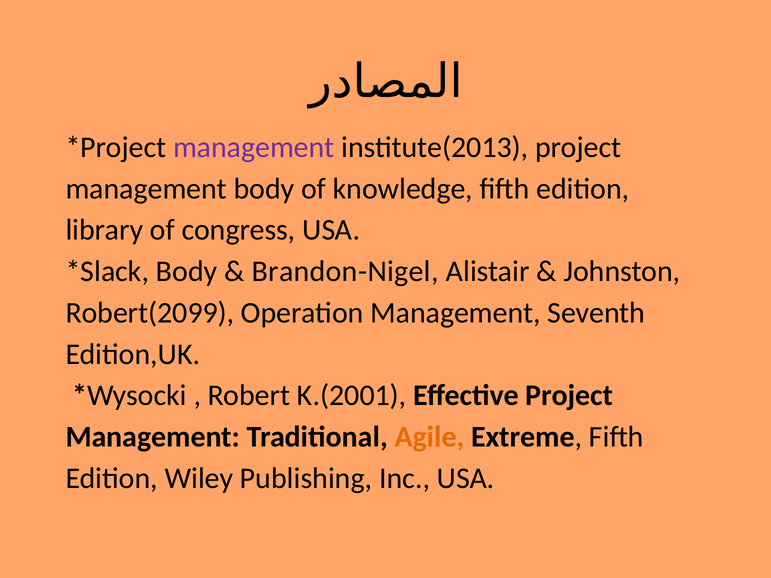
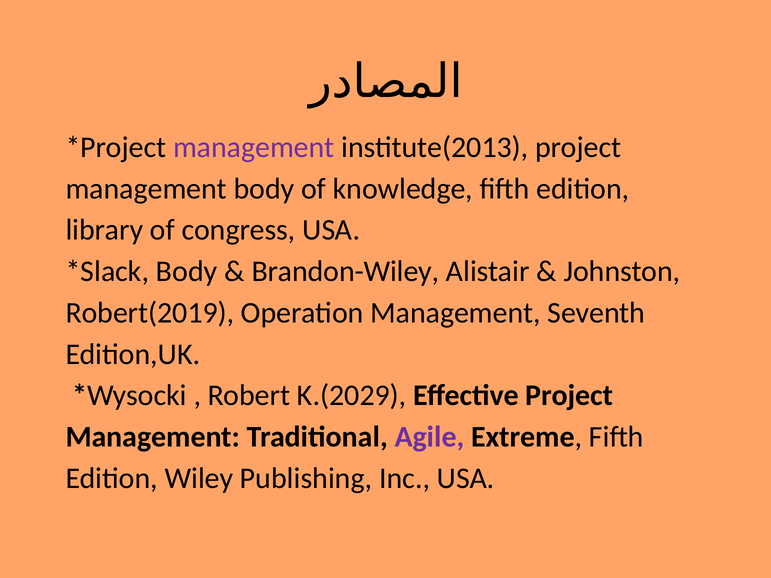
Brandon-Nigel: Brandon-Nigel -> Brandon-Wiley (345, 272)
Robert(2099: Robert(2099 -> Robert(2019 (150, 313)
K.(2001: K.(2001 -> K.(2029 (352, 396)
Agile colour: orange -> purple (429, 437)
